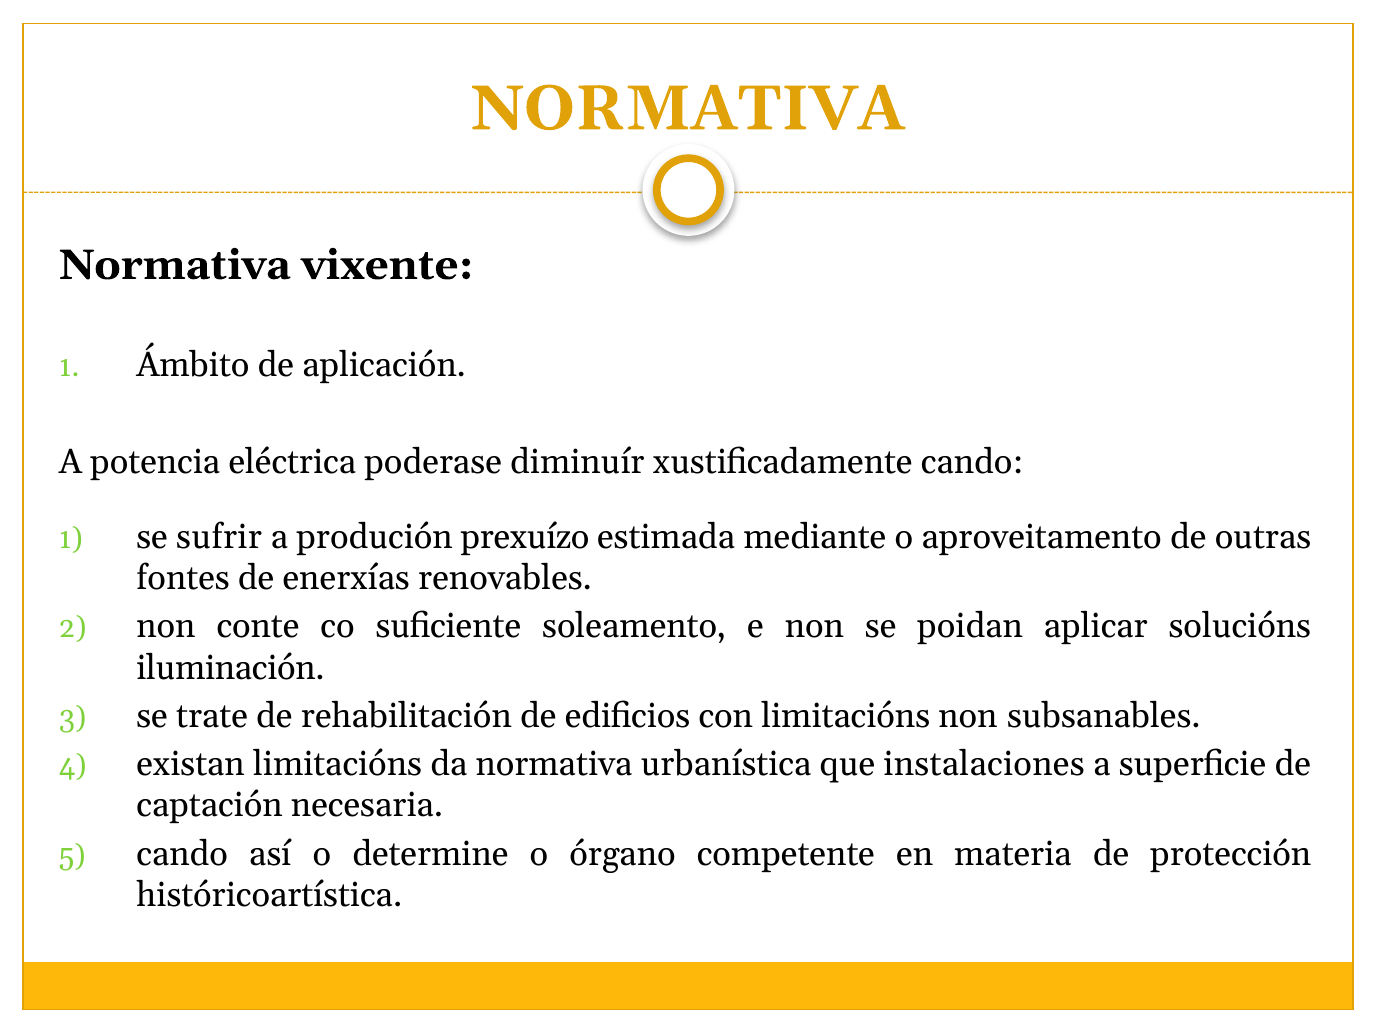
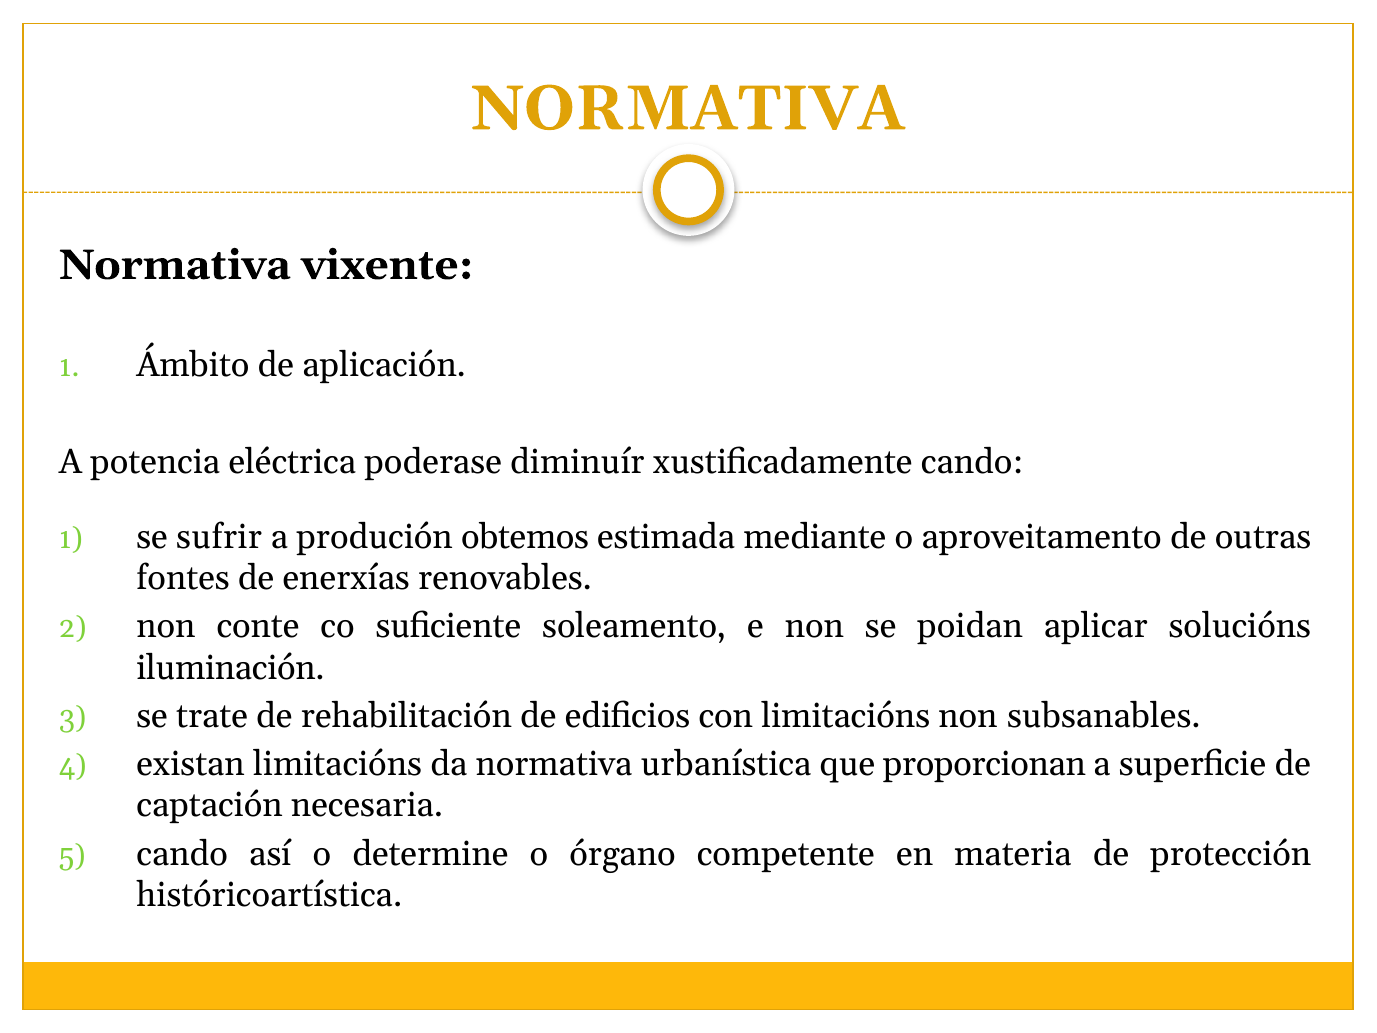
prexuízo: prexuízo -> obtemos (525, 537)
instalaciones: instalaciones -> proporcionan (984, 764)
